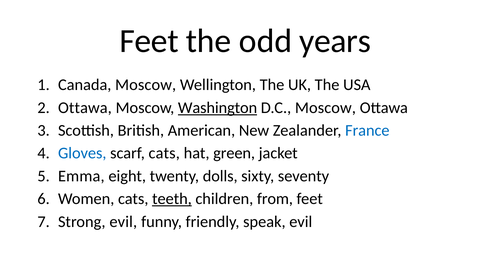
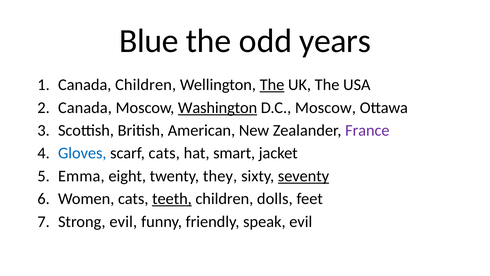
Feet: Feet -> Blue (149, 41)
Canada Moscow: Moscow -> Children (146, 85)
The underline: none -> present (272, 85)
Ottawa: Ottawa -> Canada (85, 108)
France colour: blue -> purple (367, 130)
green: green -> smart (234, 153)
dolls: dolls -> they (220, 176)
seventy underline: none -> present (303, 176)
from: from -> dolls (275, 199)
